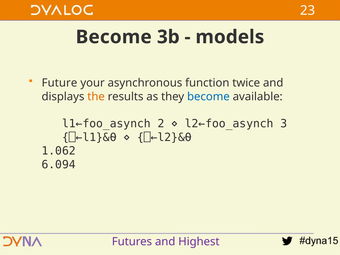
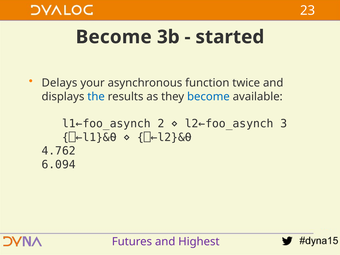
models: models -> started (230, 37)
Future: Future -> Delays (59, 83)
the colour: orange -> blue (96, 97)
1.062: 1.062 -> 4.762 (59, 151)
